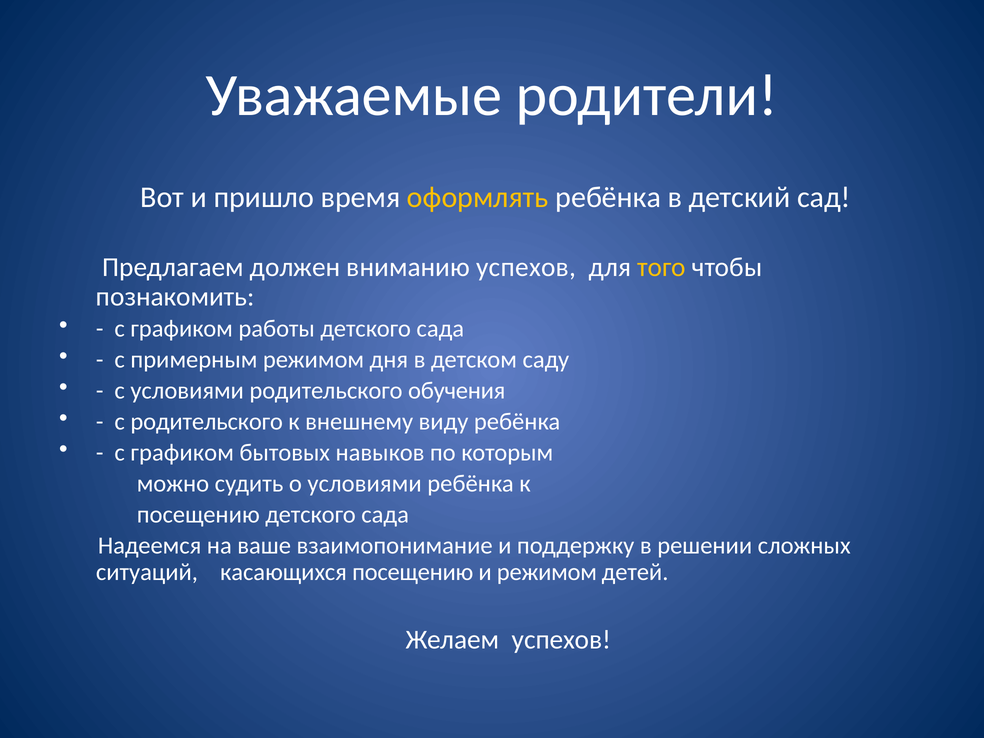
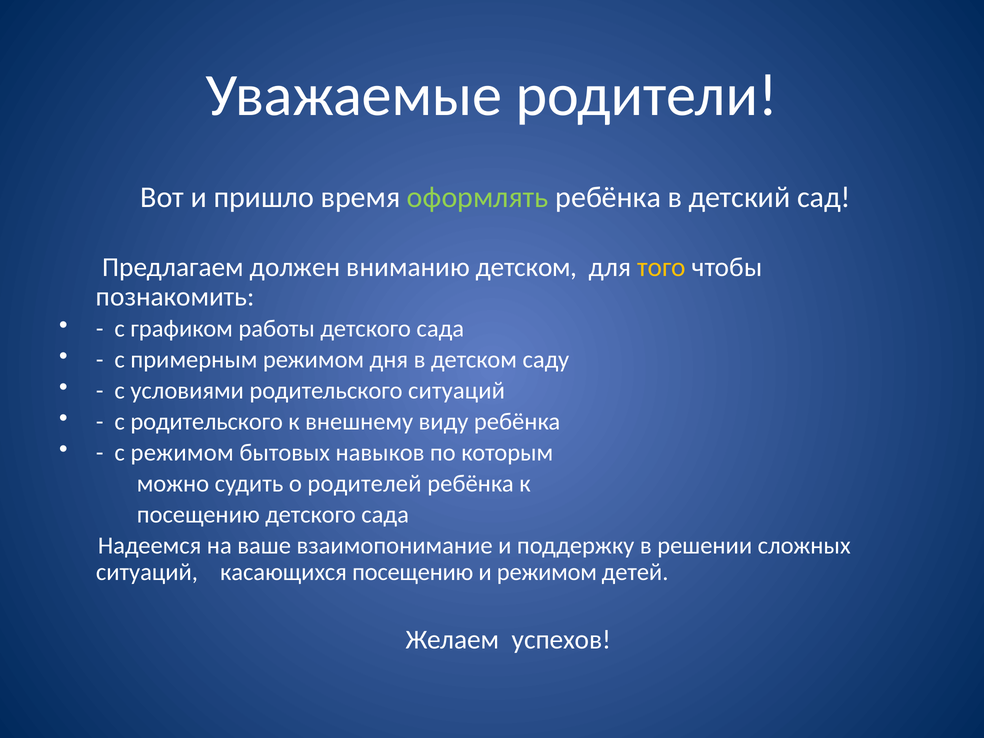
оформлять colour: yellow -> light green (478, 197)
вниманию успехов: успехов -> детском (526, 267)
родительского обучения: обучения -> ситуаций (457, 391)
графиком: графиком -> режимом (182, 453)
о условиями: условиями -> родителей (364, 484)
